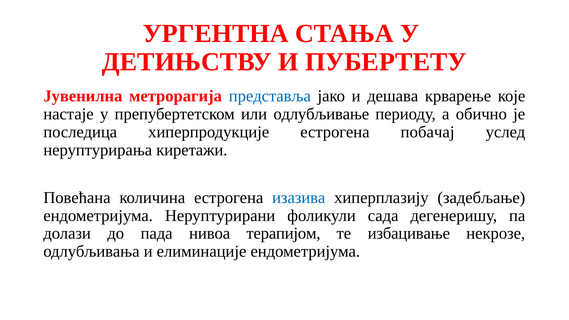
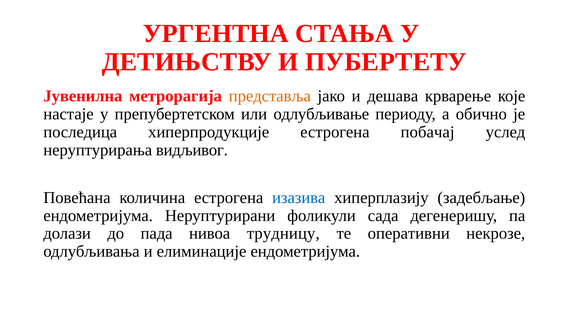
представља colour: blue -> orange (270, 96)
киретажи: киретажи -> видљивог (192, 150)
терапијом: терапијом -> трудницу (283, 234)
избацивање: избацивање -> оперативни (409, 234)
